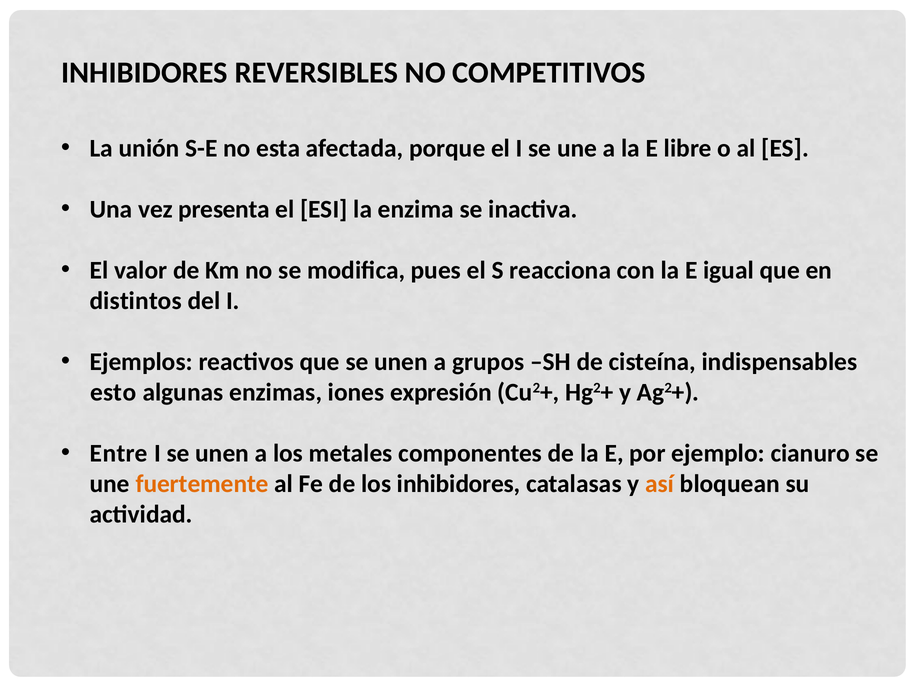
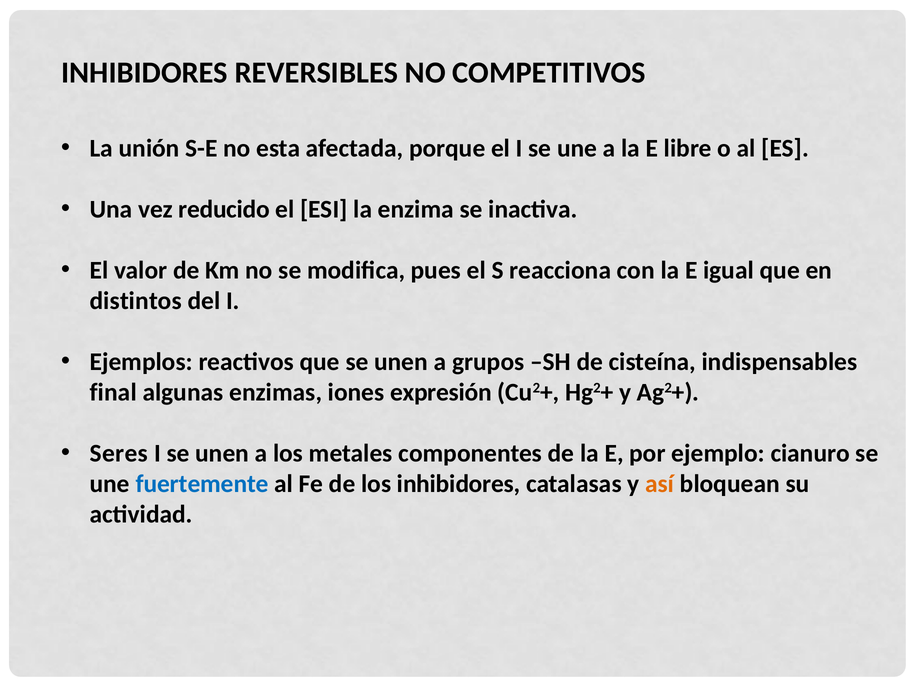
presenta: presenta -> reducido (224, 209)
esto: esto -> final (113, 392)
Entre: Entre -> Seres (119, 453)
fuertemente colour: orange -> blue (202, 484)
